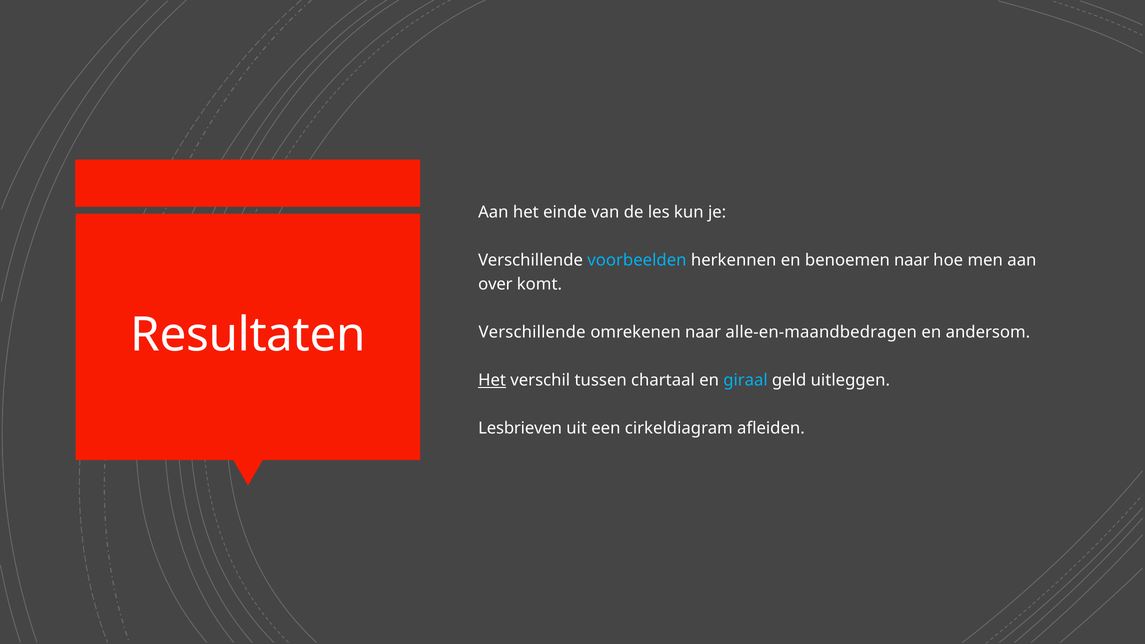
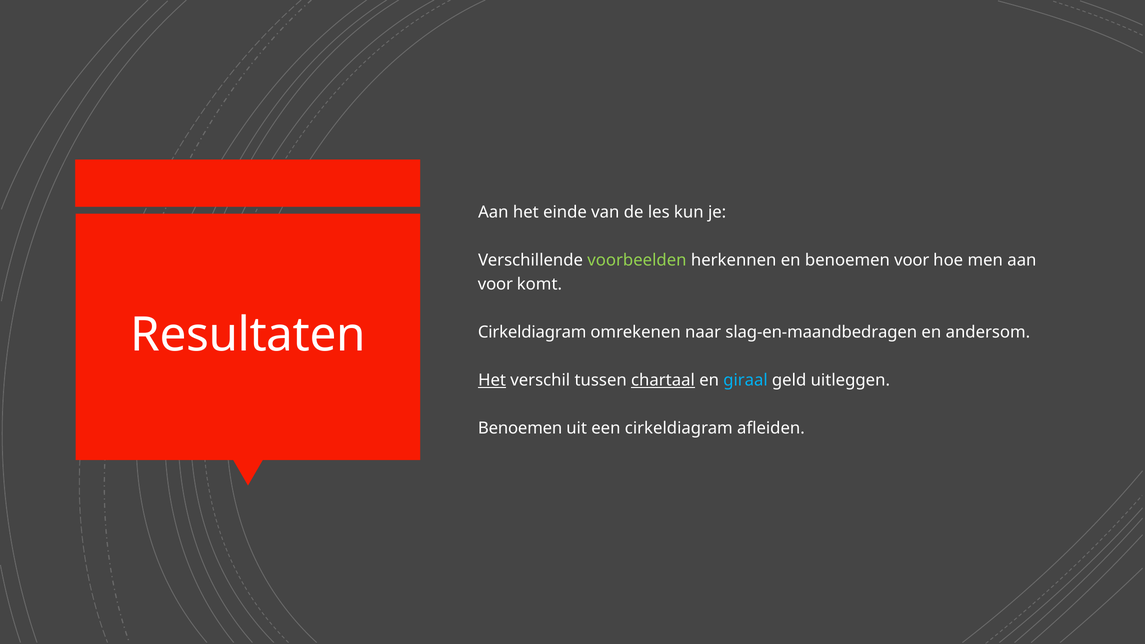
voorbeelden colour: light blue -> light green (637, 260)
benoemen naar: naar -> voor (912, 260)
over: over -> voor (495, 284)
Verschillende: Verschillende -> Cirkeldiagram (532, 332)
alle-en-maandbedragen: alle-en-maandbedragen -> slag-en-maandbedragen (821, 332)
chartaal underline: none -> present (663, 380)
Lesbrieven: Lesbrieven -> Benoemen (520, 428)
